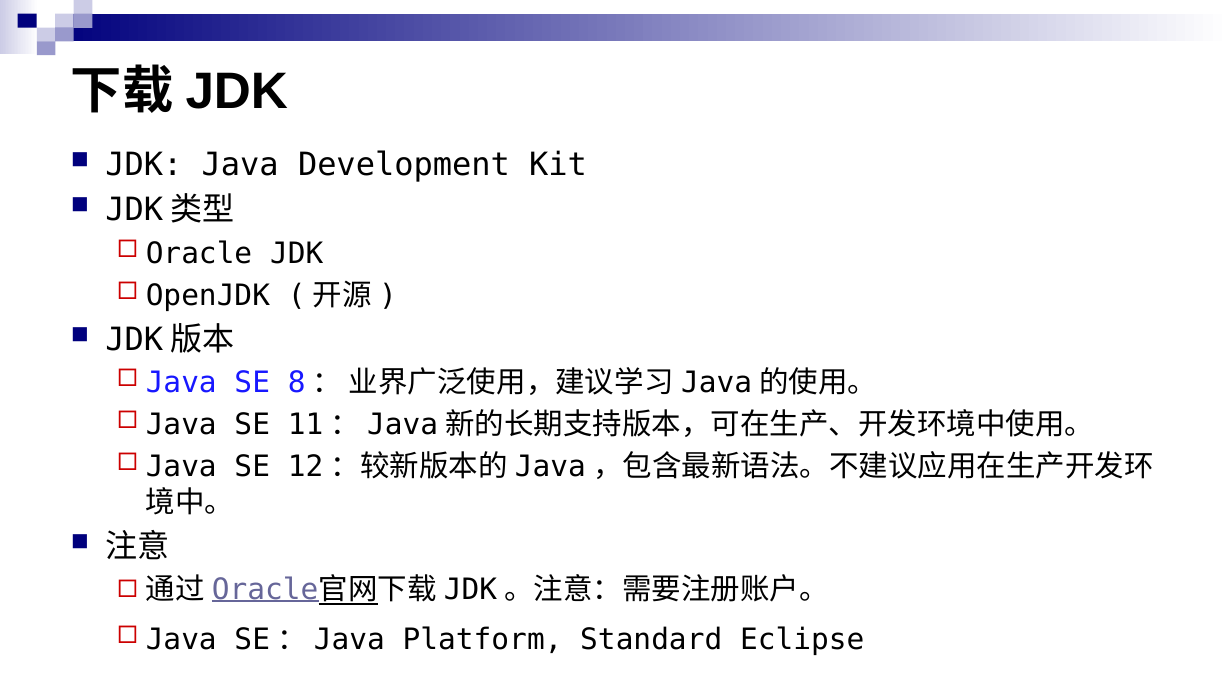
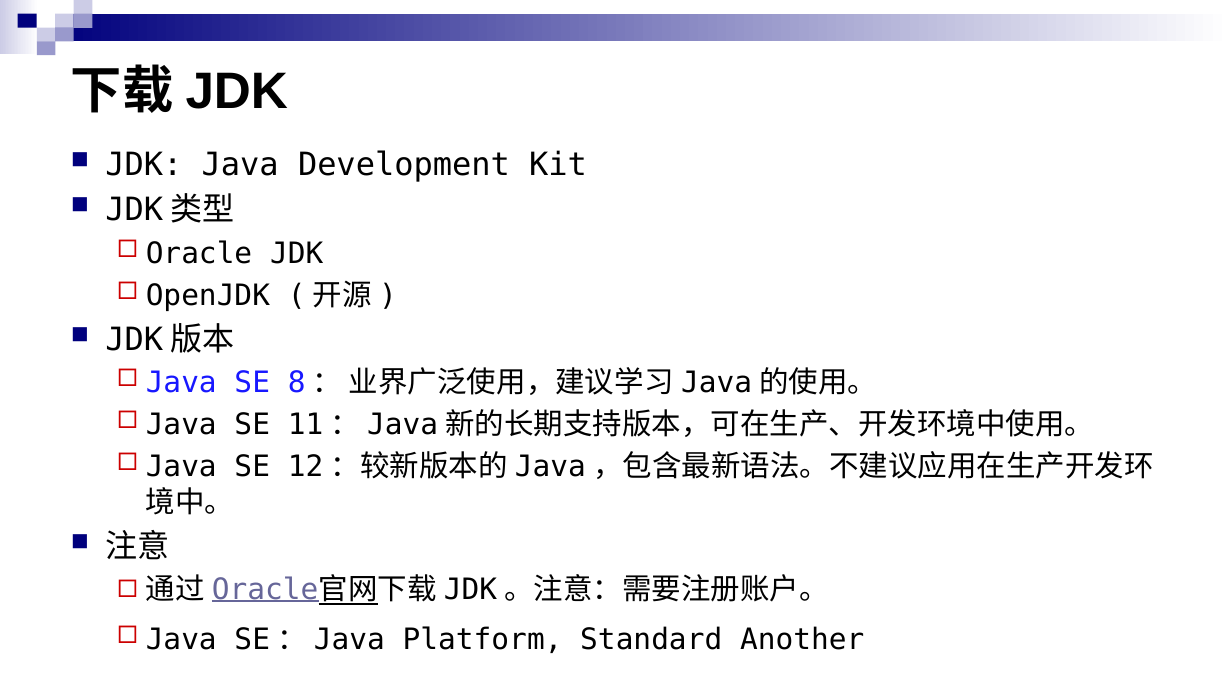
Eclipse: Eclipse -> Another (802, 640)
